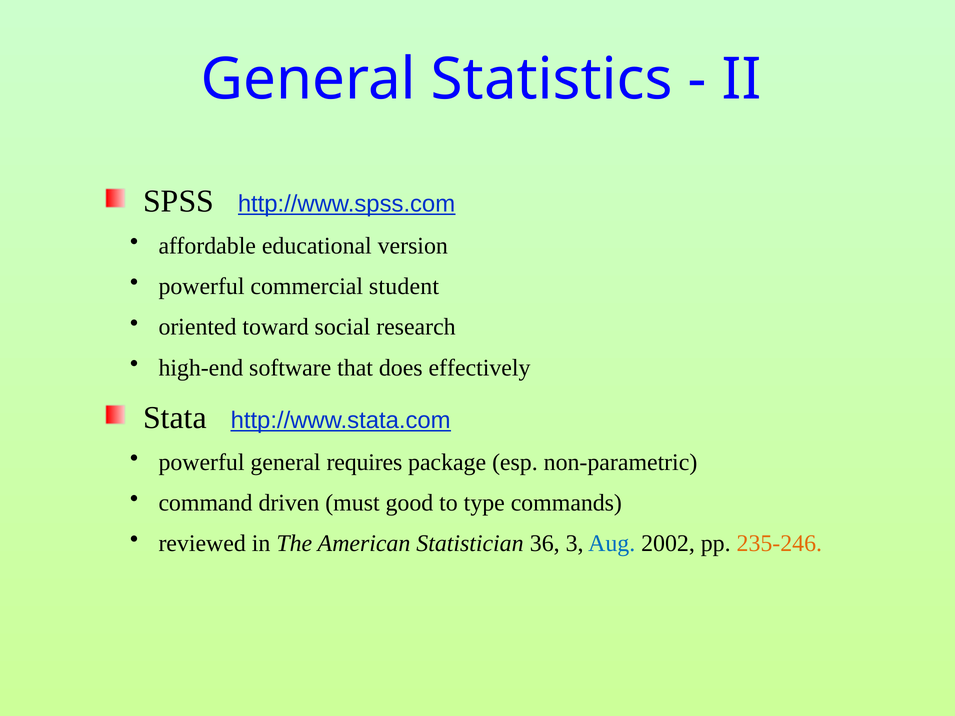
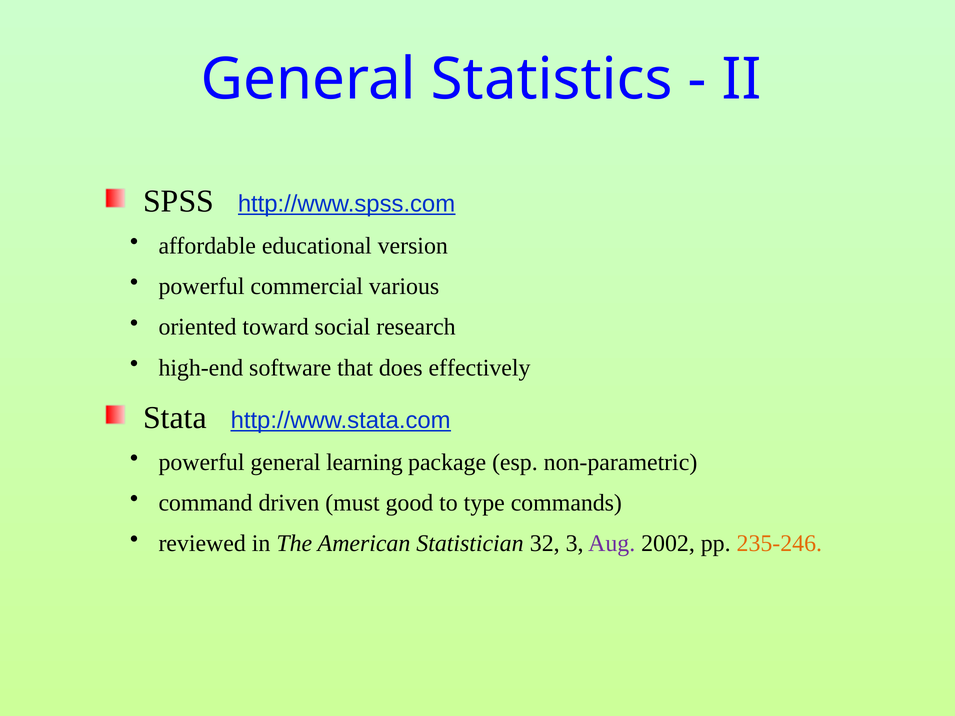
student: student -> various (404, 287)
requires: requires -> learning (364, 462)
36: 36 -> 32 (545, 544)
Aug colour: blue -> purple (612, 544)
